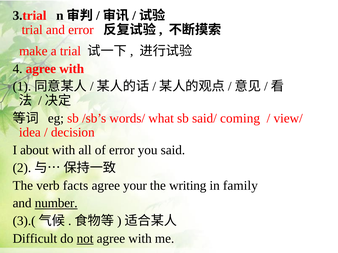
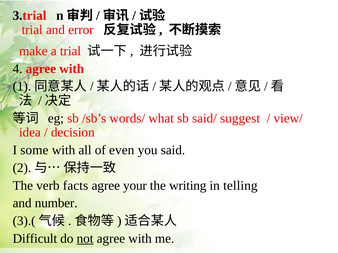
coming: coming -> suggest (240, 118)
about: about -> some (34, 150)
of error: error -> even (122, 150)
family: family -> telling (240, 186)
number underline: present -> none (56, 204)
